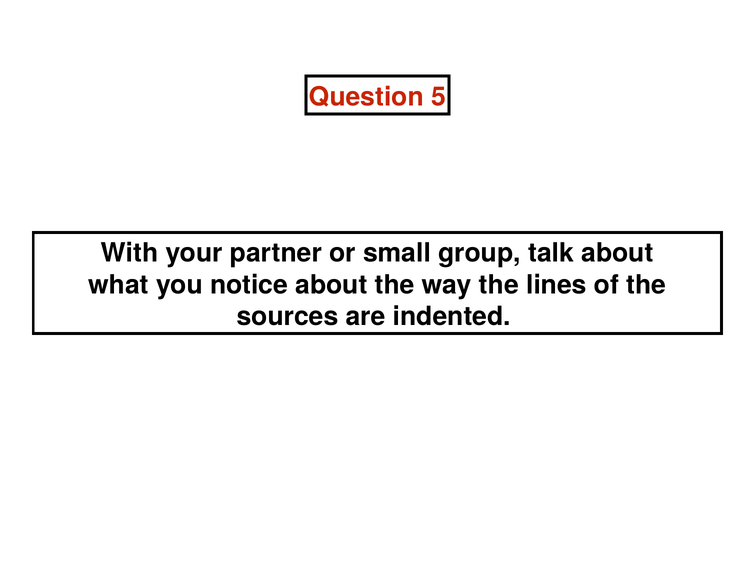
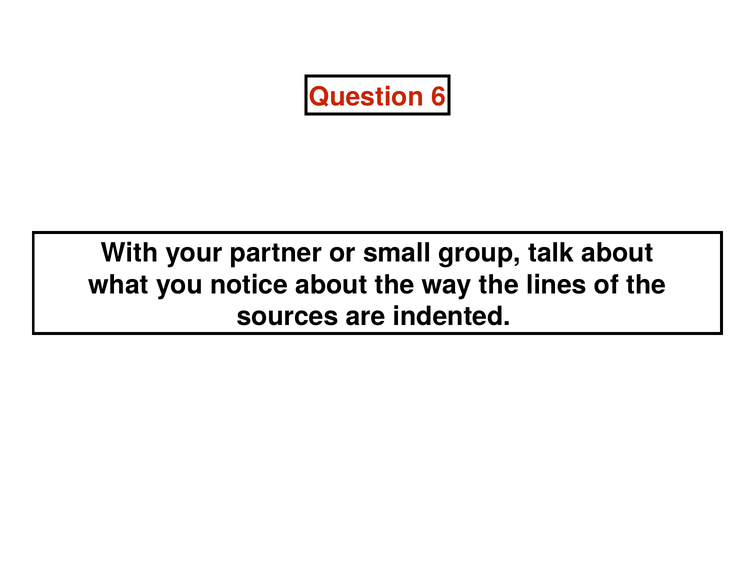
5: 5 -> 6 (439, 97)
